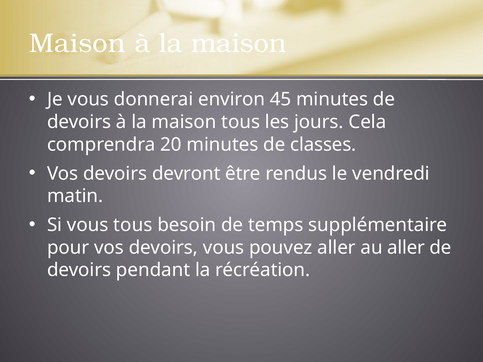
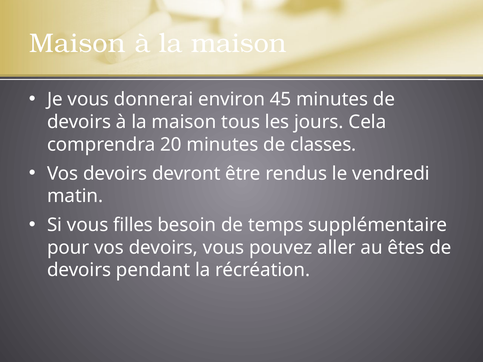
vous tous: tous -> filles (133, 225)
au aller: aller -> êtes (406, 248)
